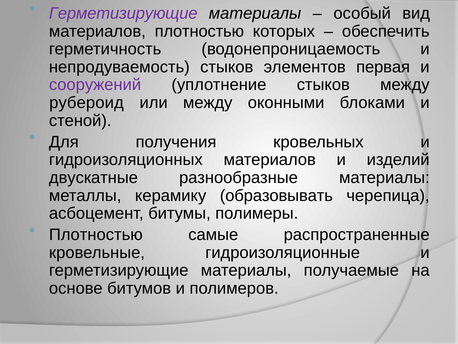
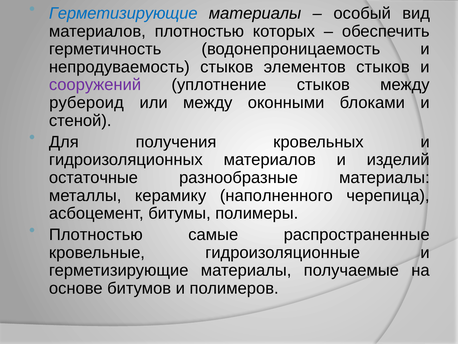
Герметизирующие colour: purple -> blue (123, 13)
элементов первая: первая -> стыков (383, 67)
двускатные: двускатные -> остаточные (93, 177)
образовывать: образовывать -> наполненного (276, 195)
